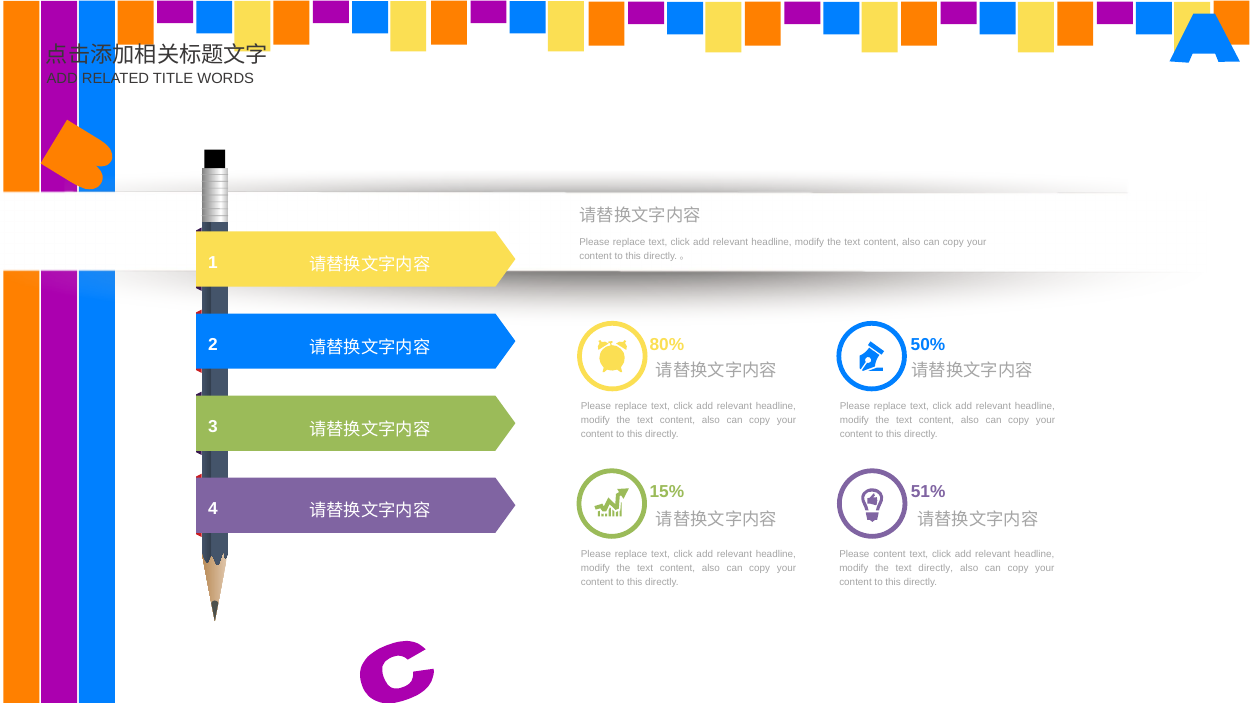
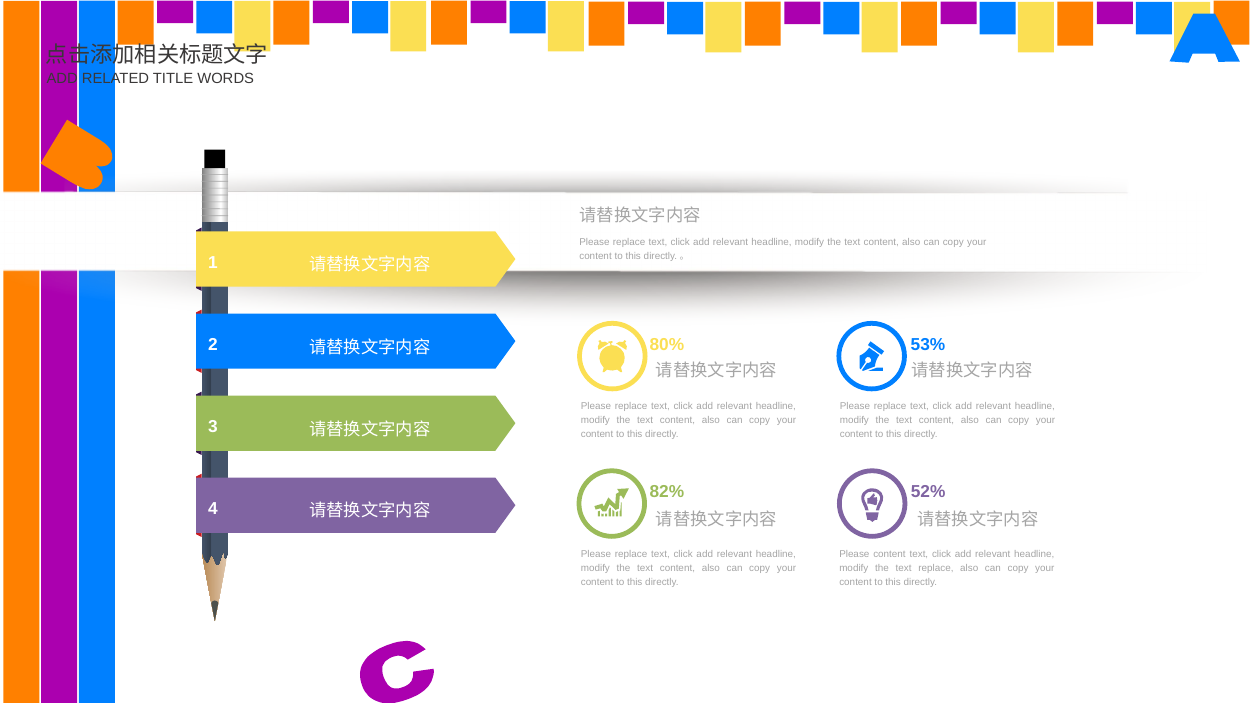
50%: 50% -> 53% (928, 345)
15%: 15% -> 82% (667, 492)
51%: 51% -> 52% (928, 492)
text directly: directly -> replace (936, 568)
